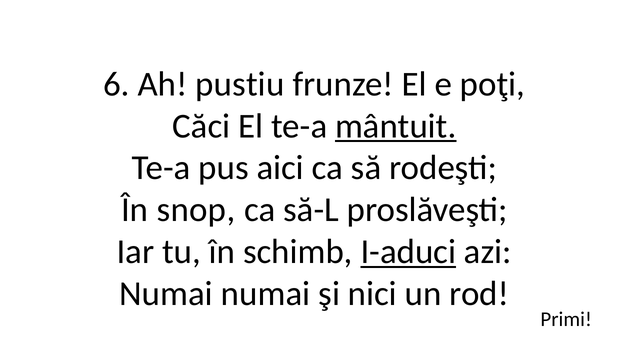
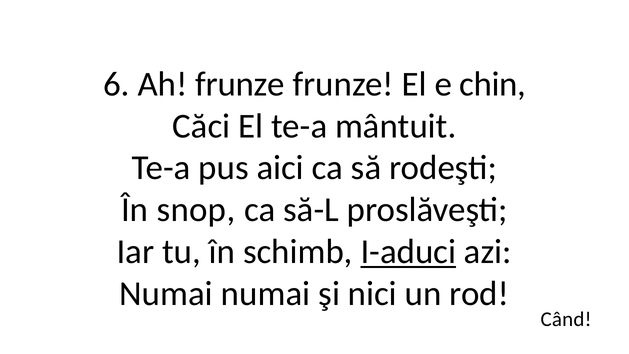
Ah pustiu: pustiu -> frunze (240, 84)
poţi: poţi -> chin (493, 84)
mântuit underline: present -> none (396, 126)
Primi: Primi -> Când (566, 319)
